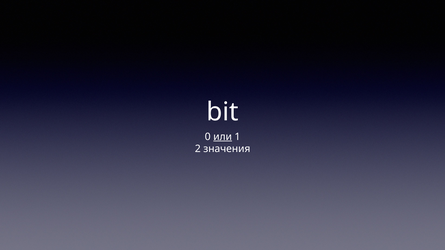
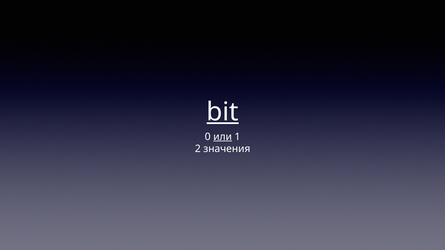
bit underline: none -> present (223, 112)
